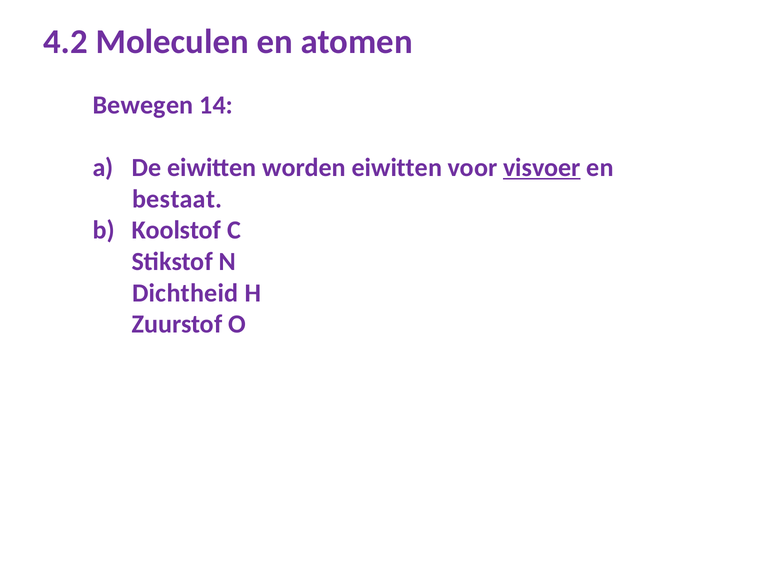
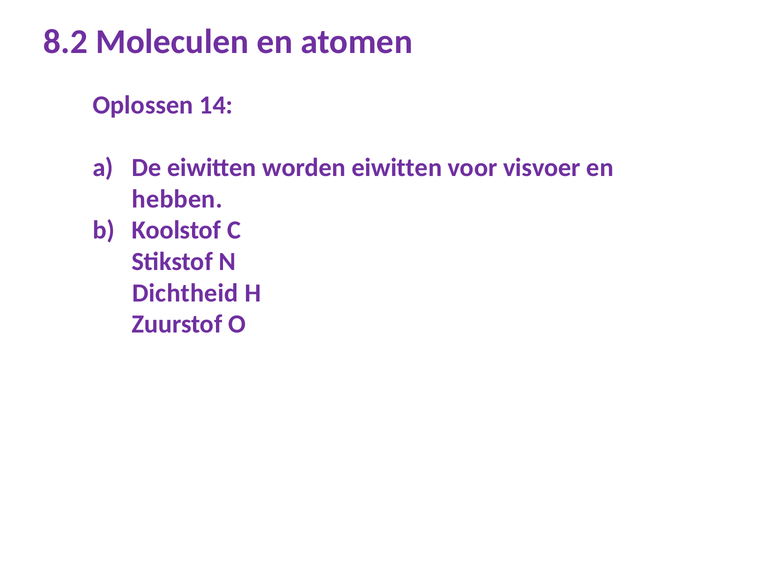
4.2: 4.2 -> 8.2 (65, 42)
Bewegen: Bewegen -> Oplossen (143, 105)
visvoer underline: present -> none (542, 168)
bestaat: bestaat -> hebben (177, 199)
